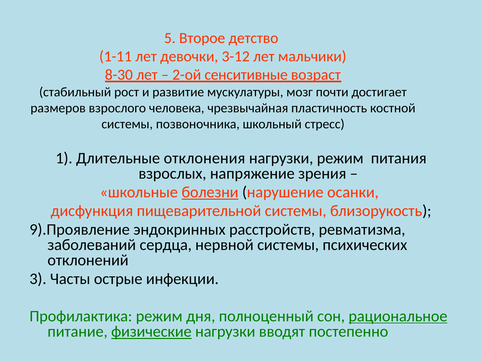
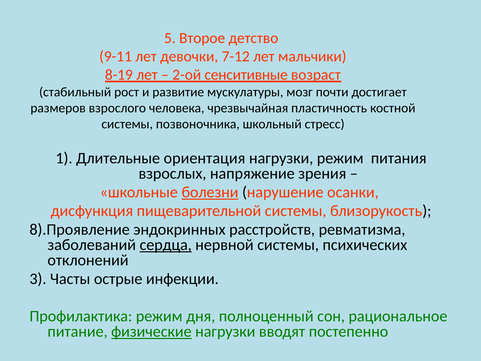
1-11: 1-11 -> 9-11 (116, 56)
3-12: 3-12 -> 7-12 (236, 56)
8-30: 8-30 -> 8-19 (119, 75)
отклонения: отклонения -> ориентация (204, 158)
9).Проявление: 9).Проявление -> 8).Проявление (80, 229)
сердца underline: none -> present (166, 245)
рациональное underline: present -> none (398, 316)
